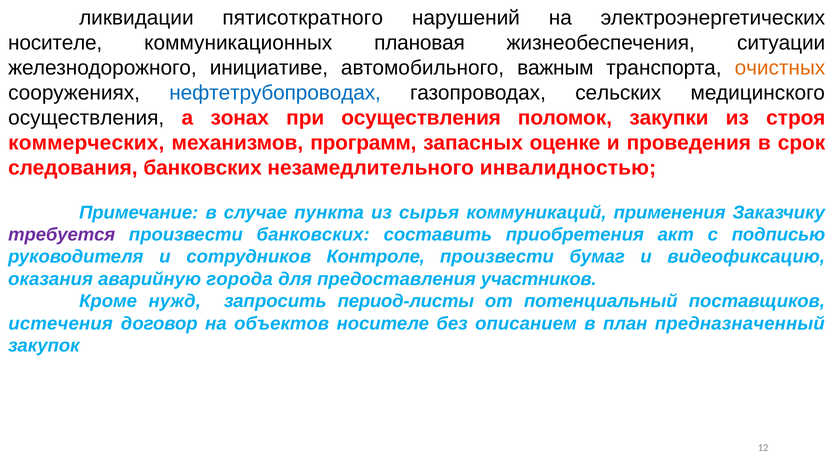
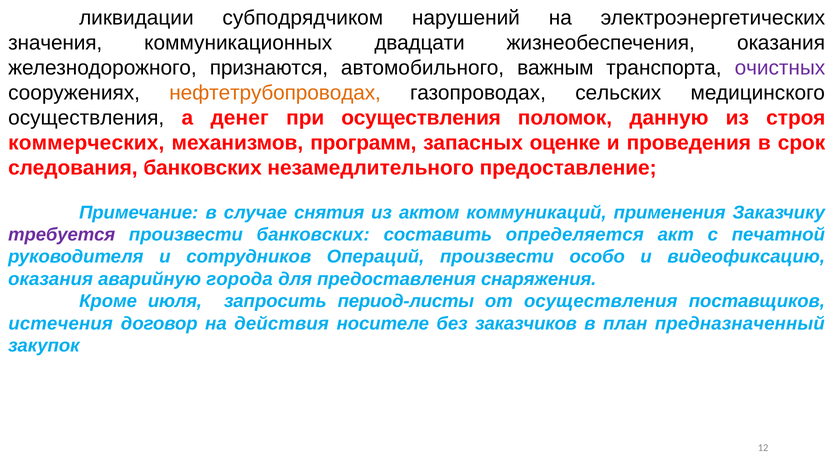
пятисоткратного: пятисоткратного -> субподрядчиком (303, 18)
носителе: носителе -> значения (55, 43)
плановая: плановая -> двадцати (420, 43)
жизнеобеспечения ситуации: ситуации -> оказания (781, 43)
инициативе: инициативе -> признаются (269, 68)
очистных colour: orange -> purple (780, 68)
нефтетрубопроводах colour: blue -> orange (275, 93)
зонах: зонах -> денег (240, 118)
закупки: закупки -> данную (669, 118)
инвалидностью: инвалидностью -> предоставление (568, 168)
пункта: пункта -> снятия (329, 212)
сырья: сырья -> актом (429, 212)
приобретения: приобретения -> определяется (575, 235)
подписью: подписью -> печатной (778, 235)
Контроле: Контроле -> Операций (376, 257)
бумаг: бумаг -> особо (597, 257)
участников: участников -> снаряжения (539, 279)
нужд: нужд -> июля (175, 301)
от потенциальный: потенциальный -> осуществления (601, 301)
объектов: объектов -> действия (282, 324)
описанием: описанием -> заказчиков (526, 324)
